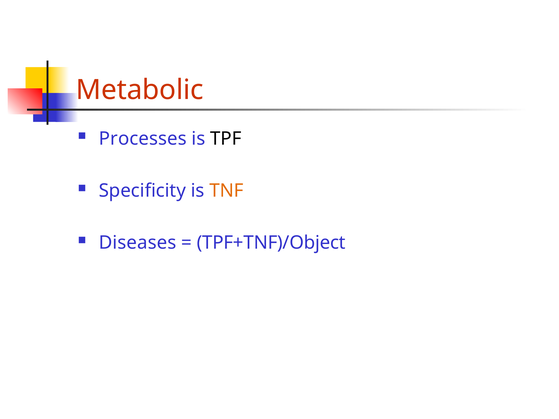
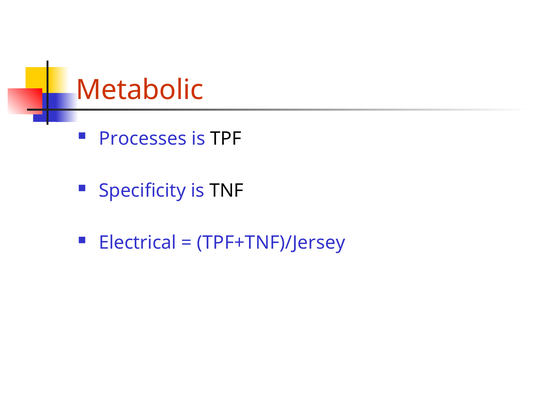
TNF colour: orange -> black (226, 191)
Diseases: Diseases -> Electrical (138, 243)
TPF+TNF)/Object: TPF+TNF)/Object -> TPF+TNF)/Jersey (271, 243)
